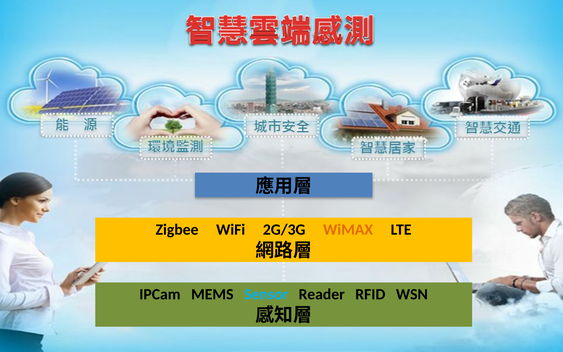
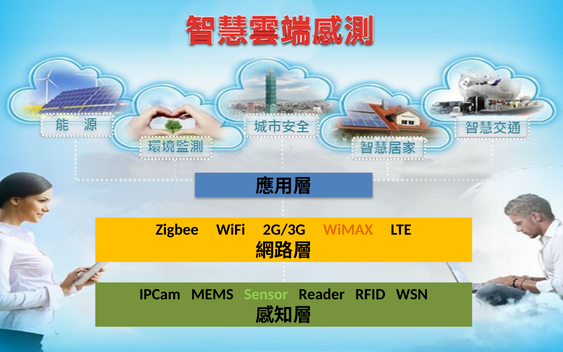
Sensor colour: light blue -> light green (266, 294)
